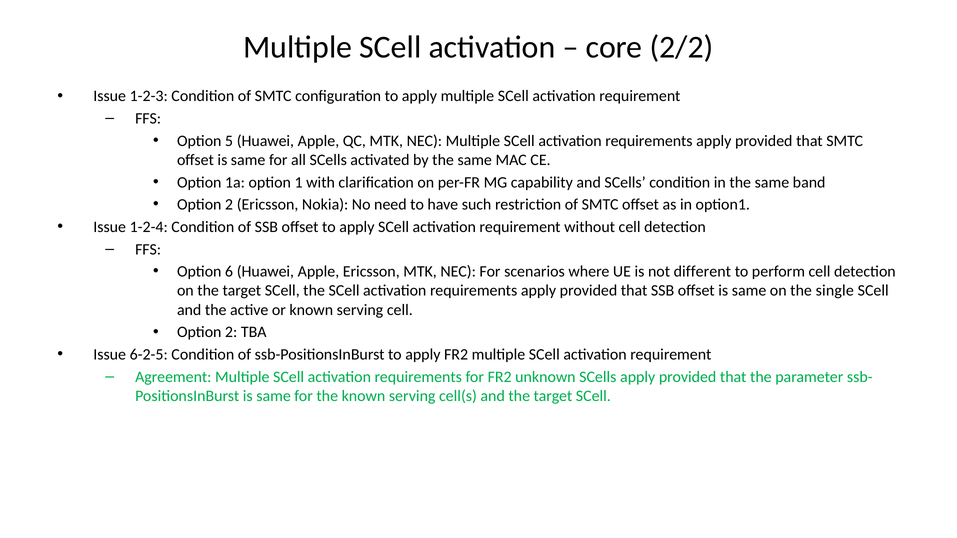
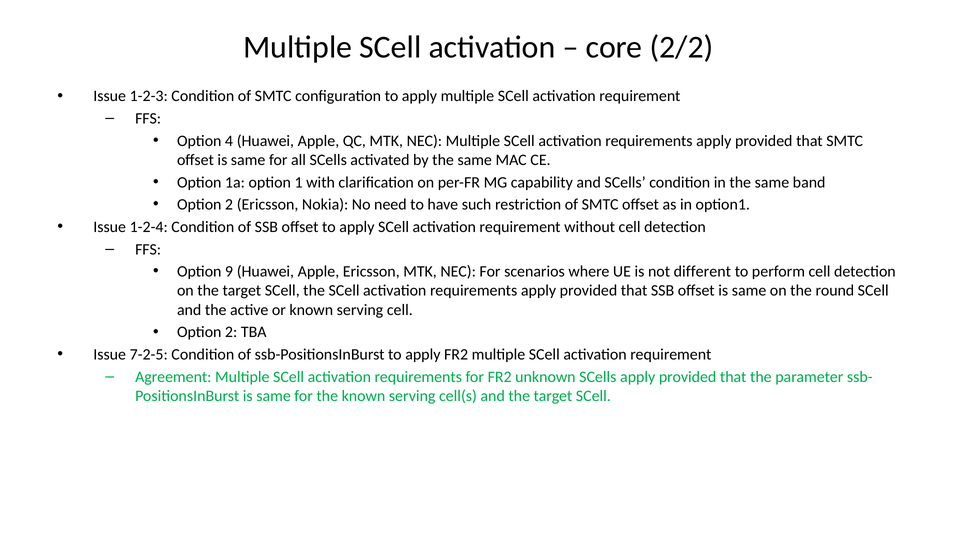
5: 5 -> 4 (229, 141)
6: 6 -> 9 (229, 272)
single: single -> round (835, 291)
6-2-5: 6-2-5 -> 7-2-5 (149, 355)
